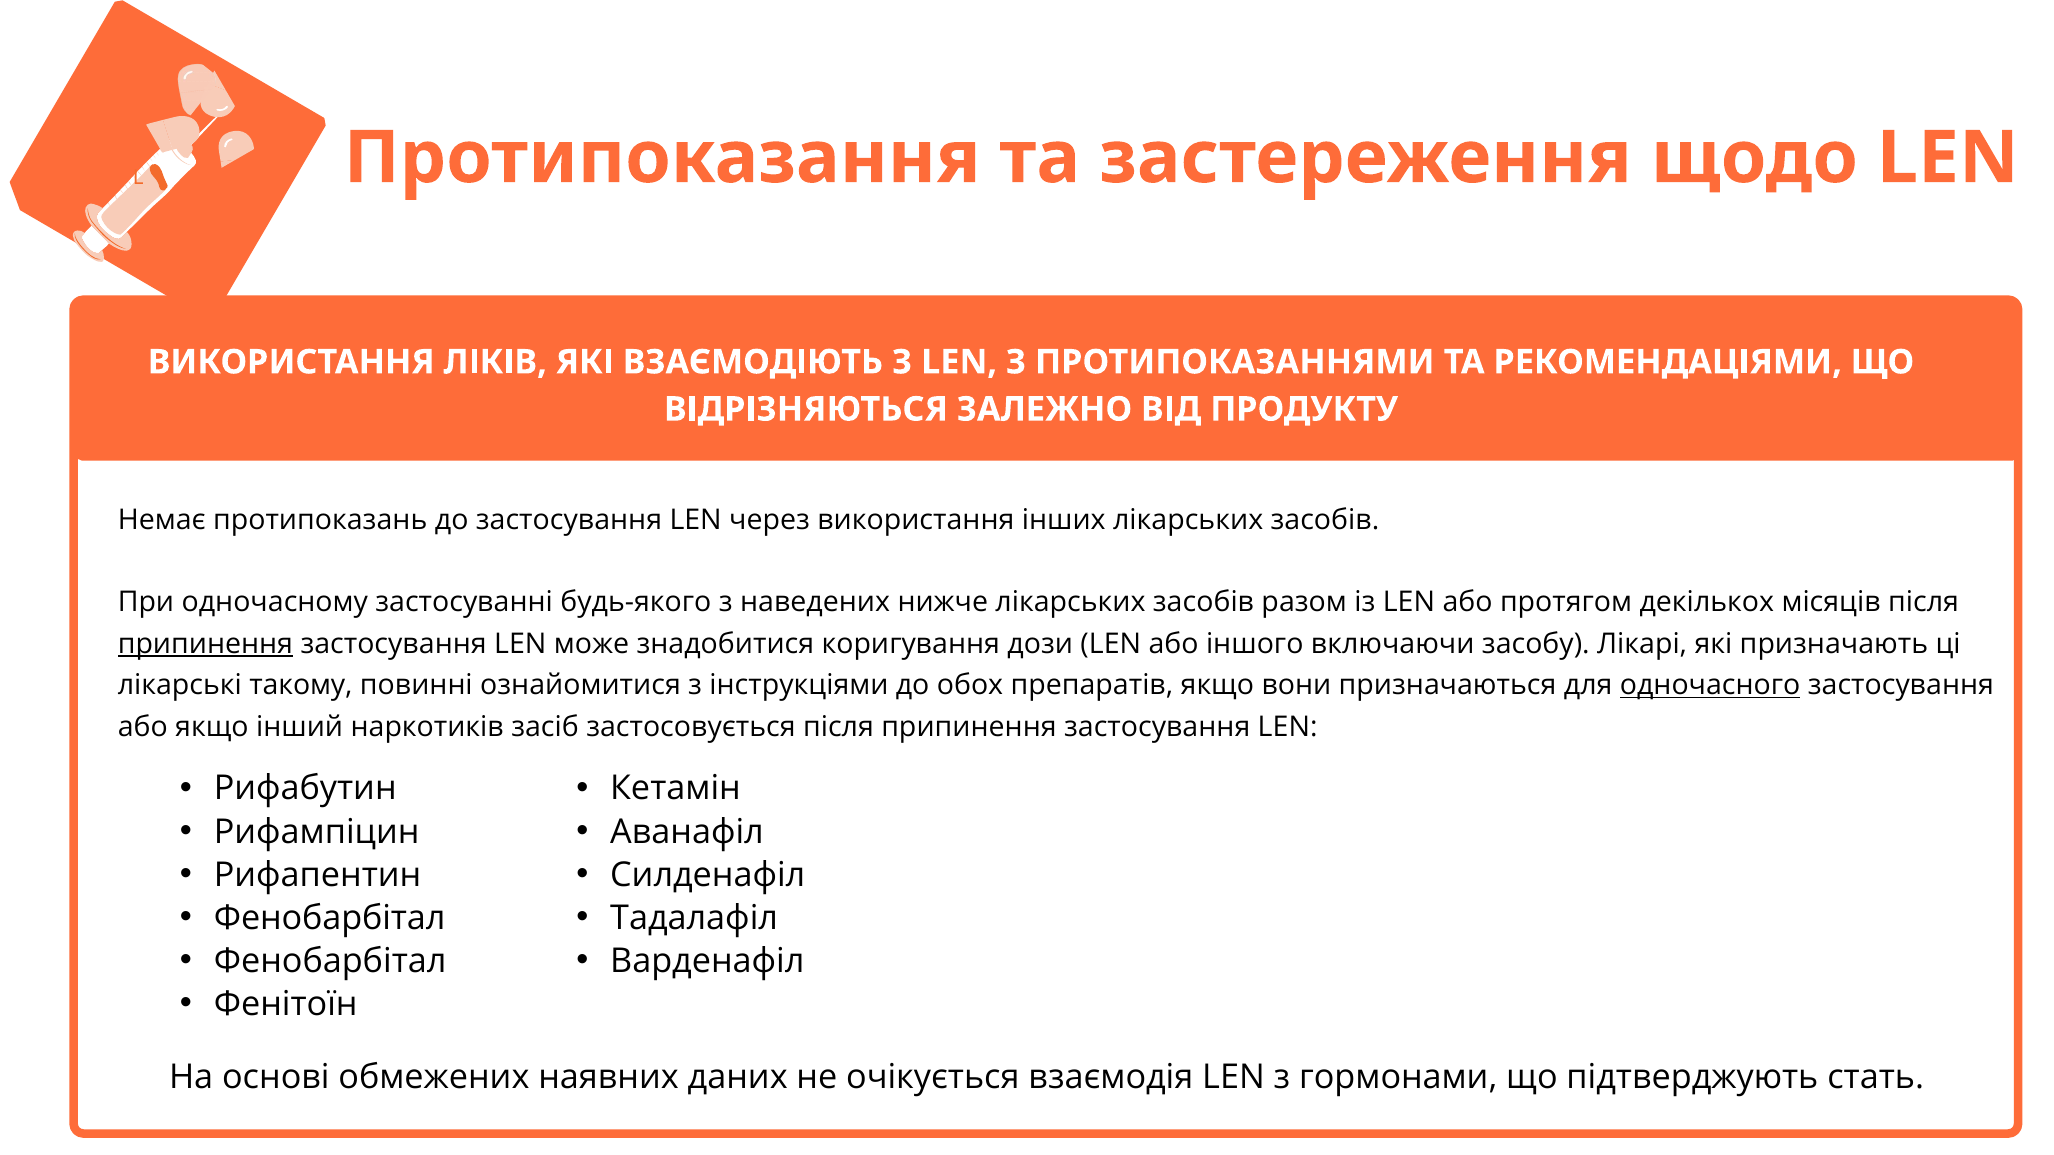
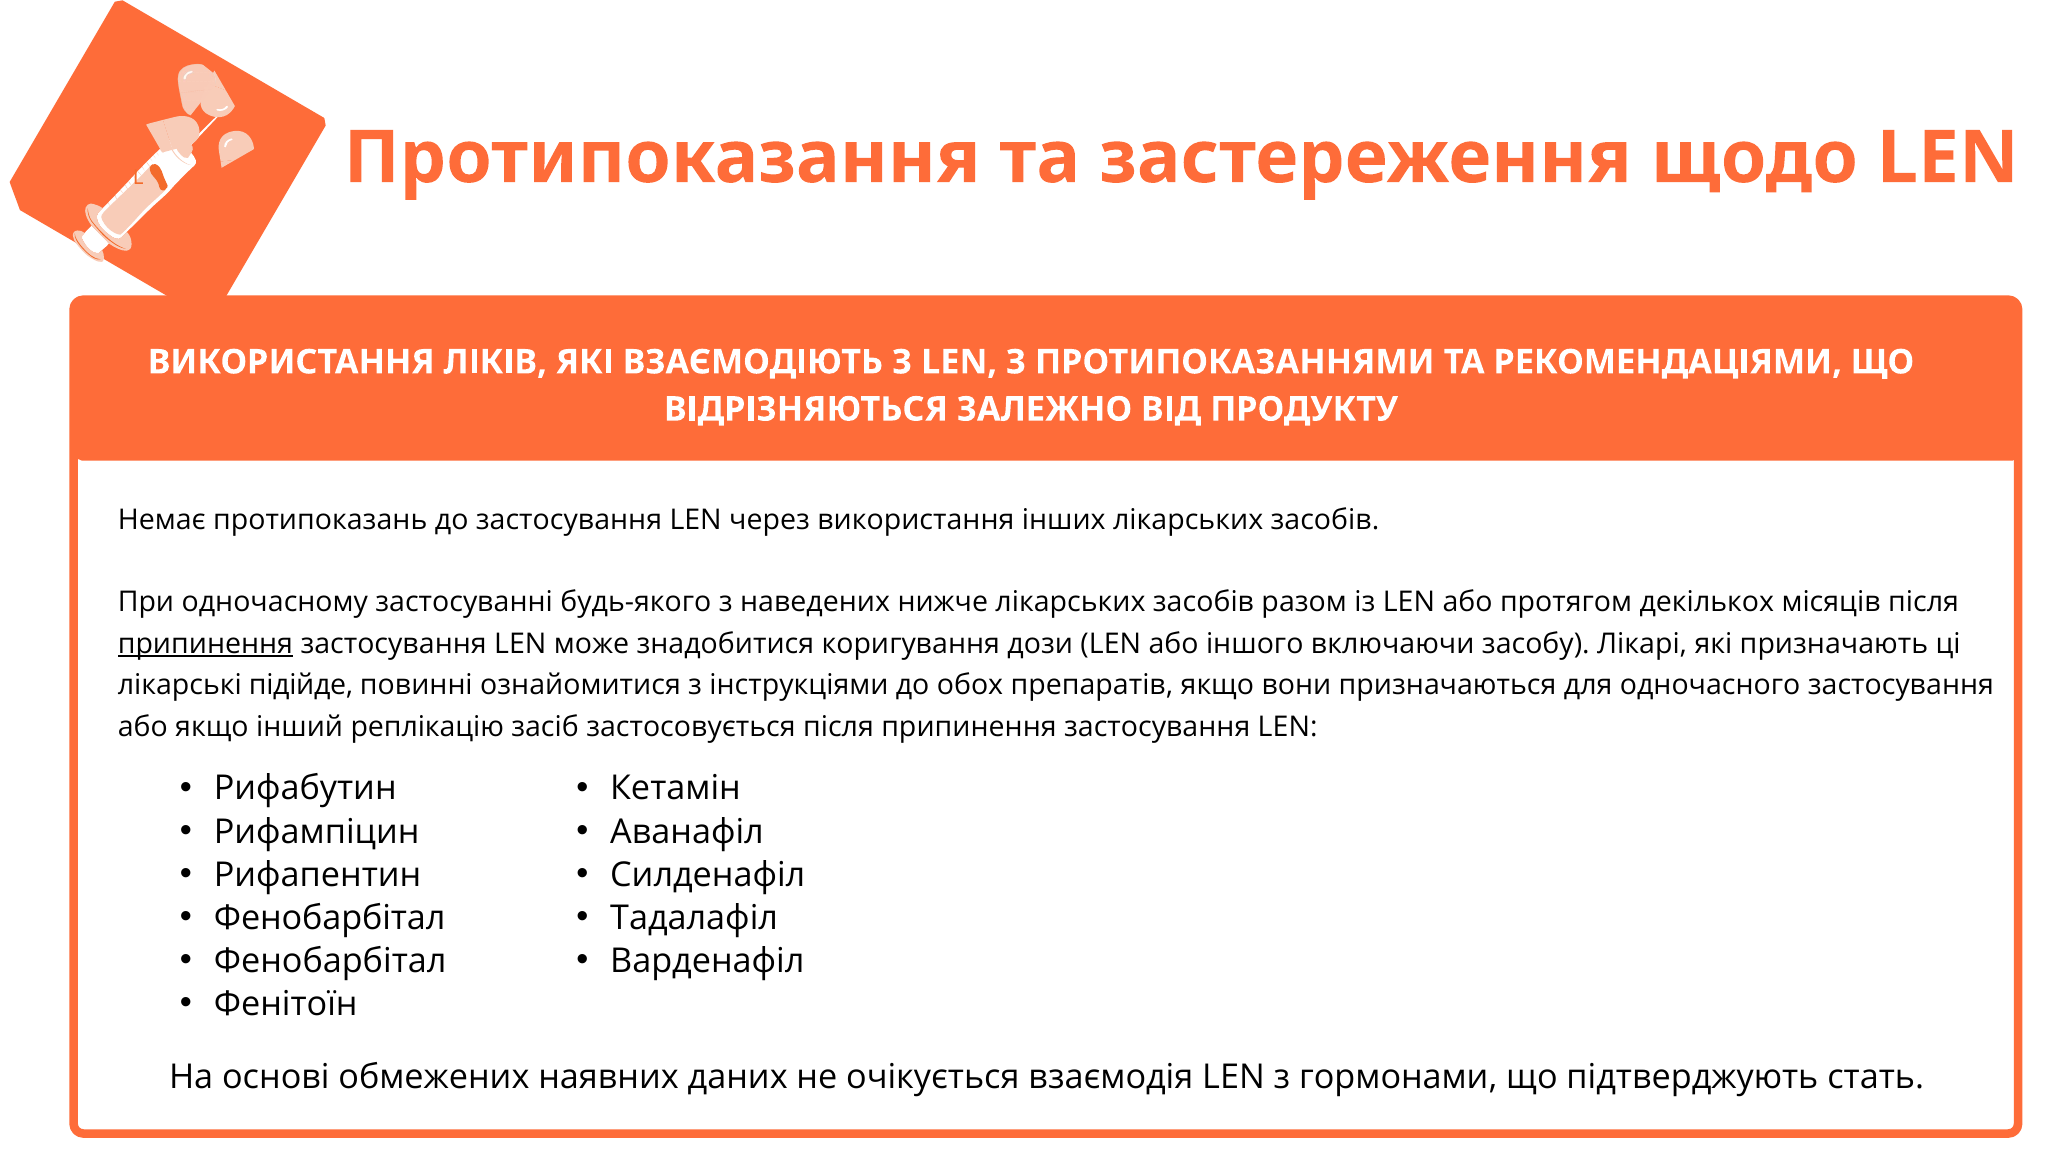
такому: такому -> підійде (301, 686)
одночасного underline: present -> none (1710, 686)
наркотиків: наркотиків -> реплікацію (427, 727)
